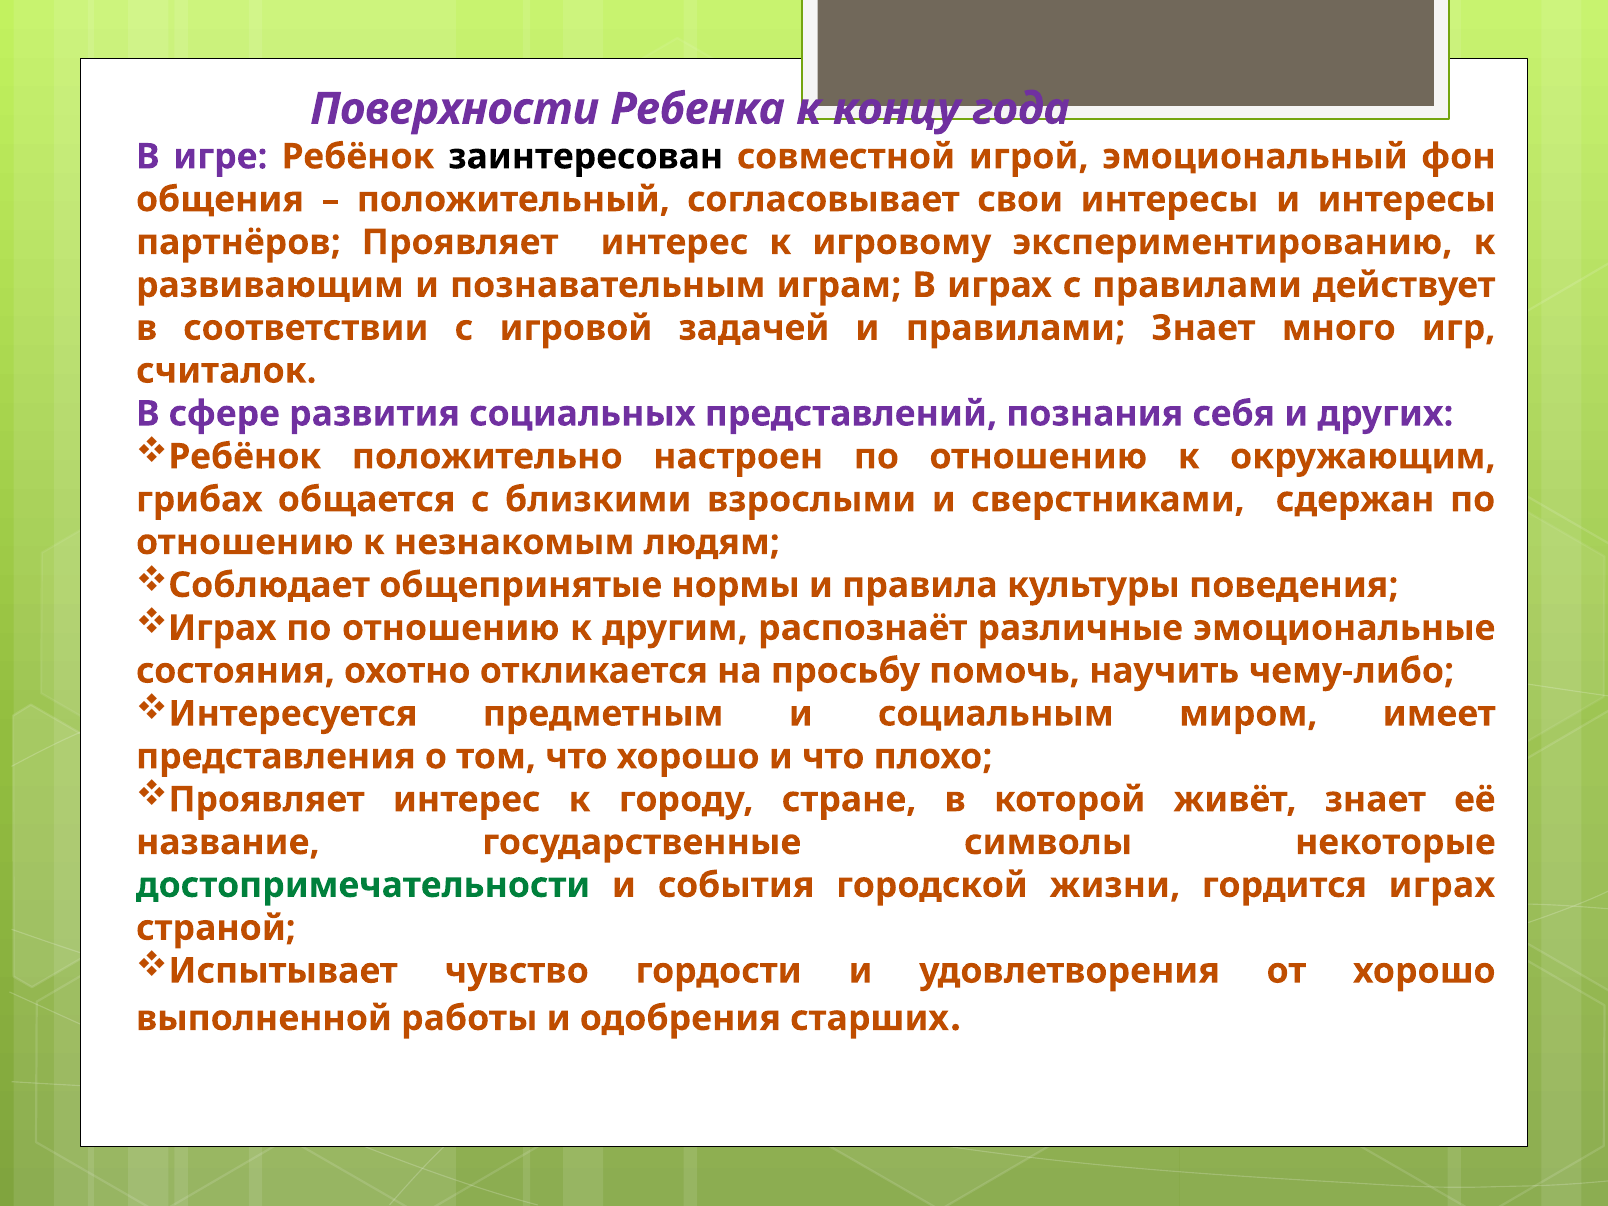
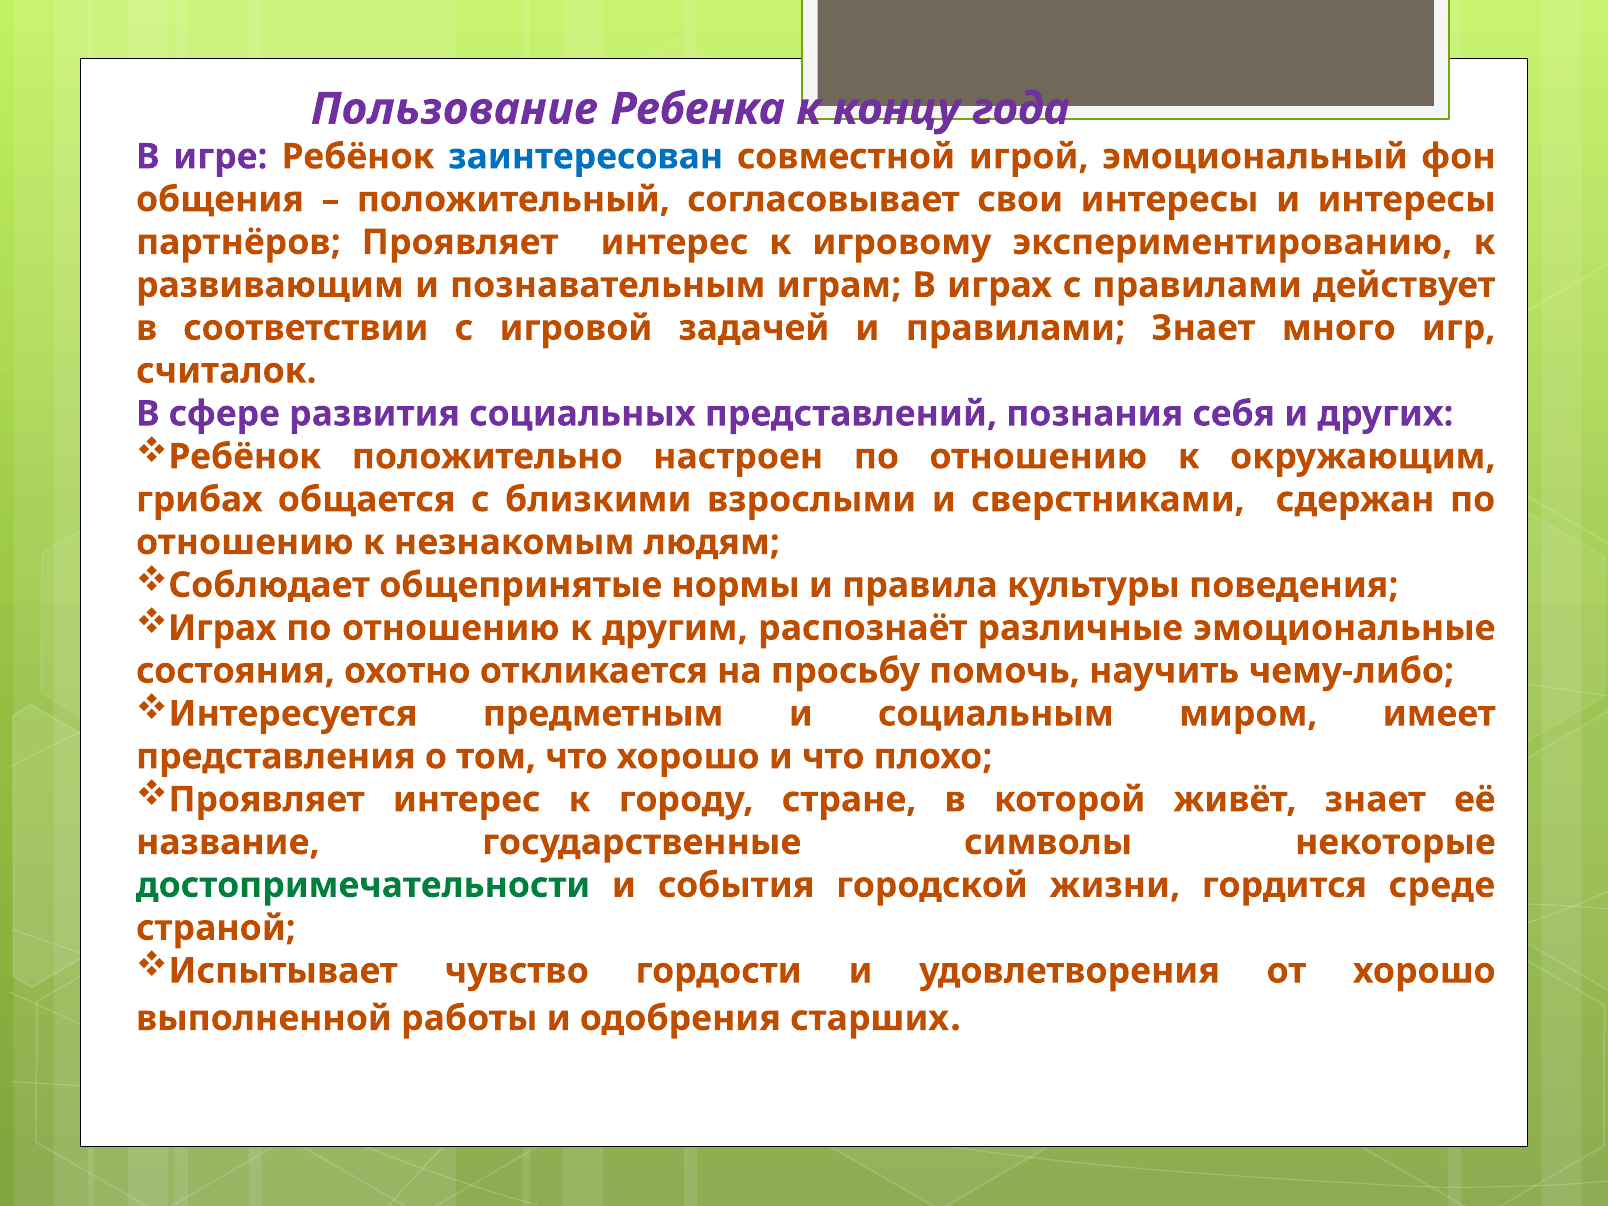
Поверхности: Поверхности -> Пользование (454, 109)
заинтересован colour: black -> blue (586, 157)
гордится играх: играх -> среде (1442, 885)
